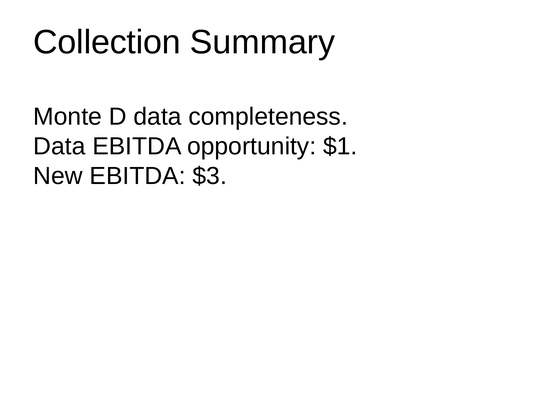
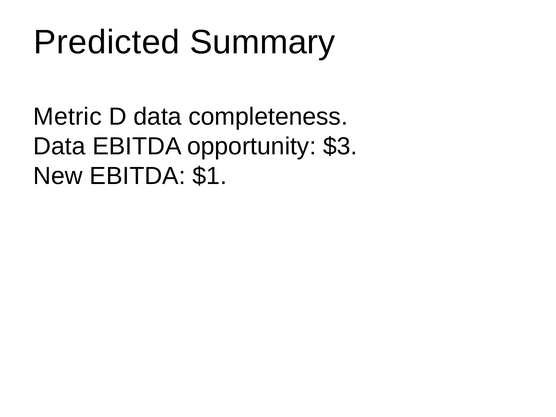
Collection: Collection -> Predicted (107, 42)
Monte: Monte -> Metric (67, 117)
$1: $1 -> $3 (340, 146)
$3: $3 -> $1 (210, 176)
